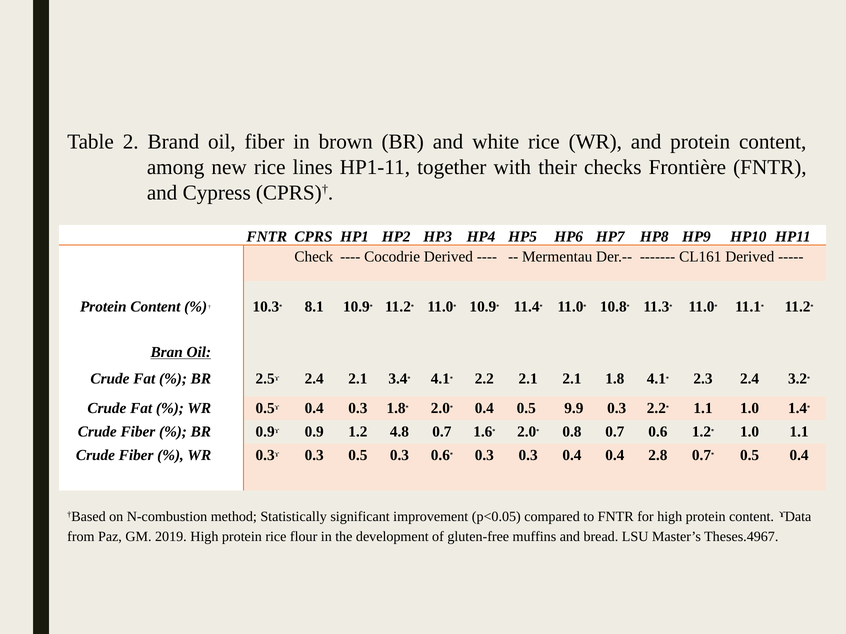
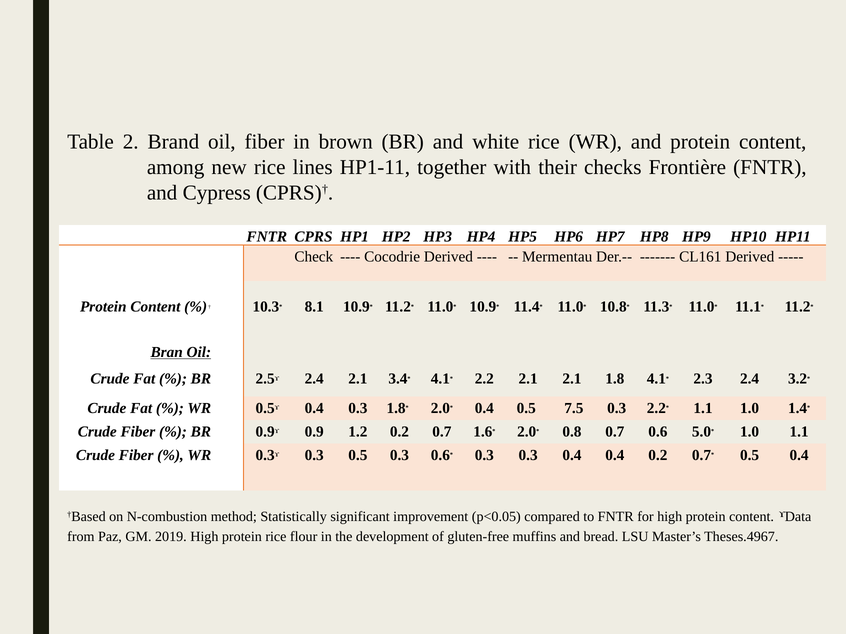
9.9: 9.9 -> 7.5 (574, 408)
1.2 4.8: 4.8 -> 0.2 (399, 432)
0.6 1.2: 1.2 -> 5.0 (702, 432)
0.4 2.8: 2.8 -> 0.2 (658, 455)
